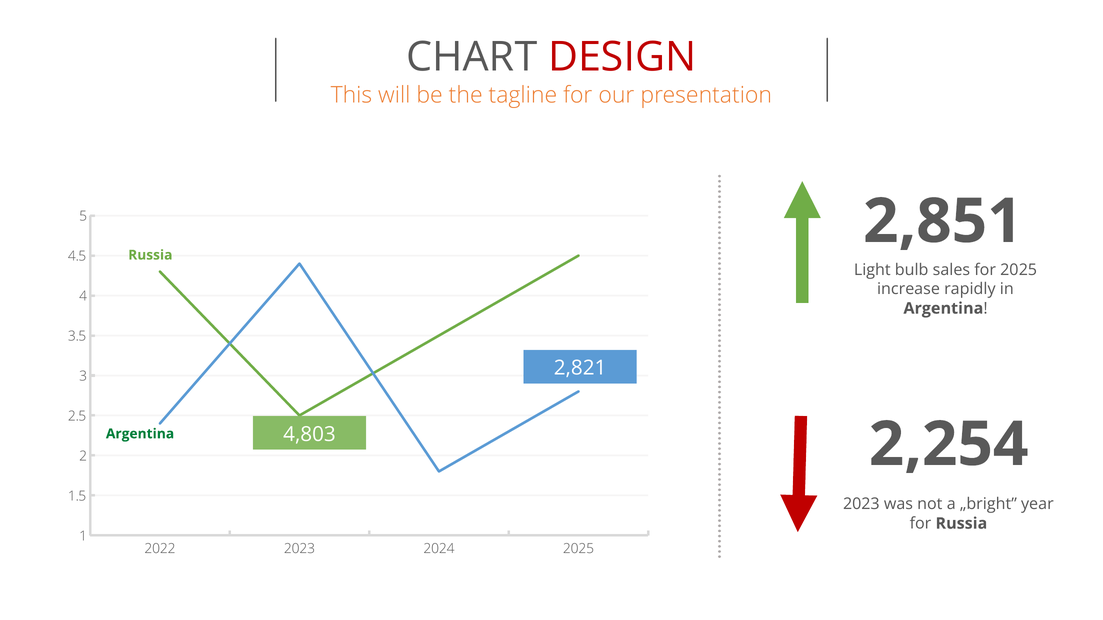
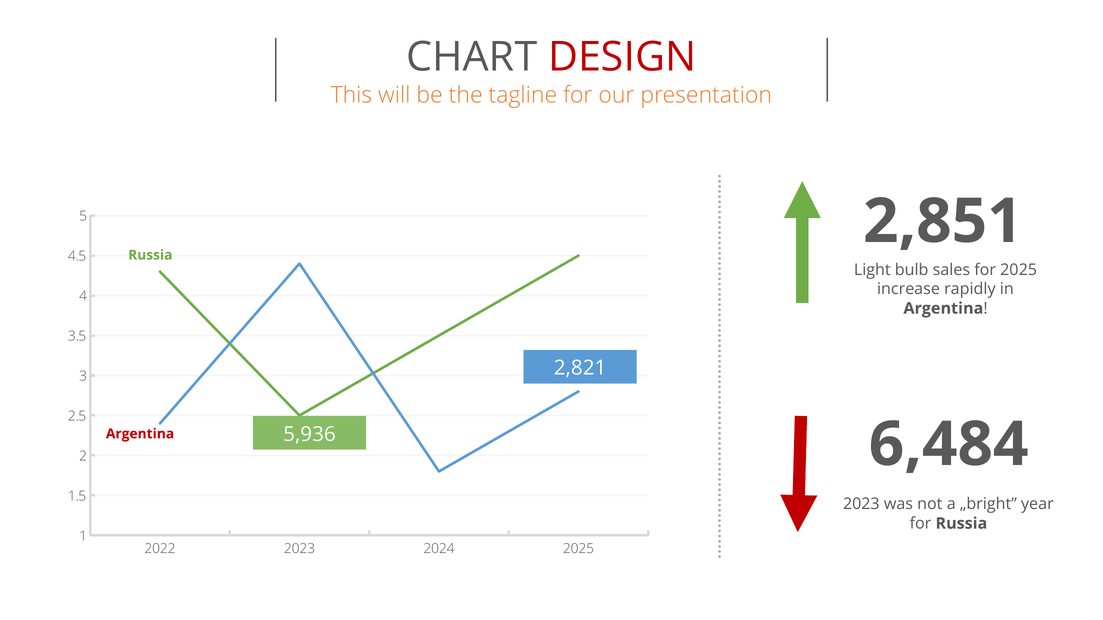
2,254: 2,254 -> 6,484 (949, 445)
4,803: 4,803 -> 5,936 (309, 435)
Argentina colour: green -> red (140, 434)
